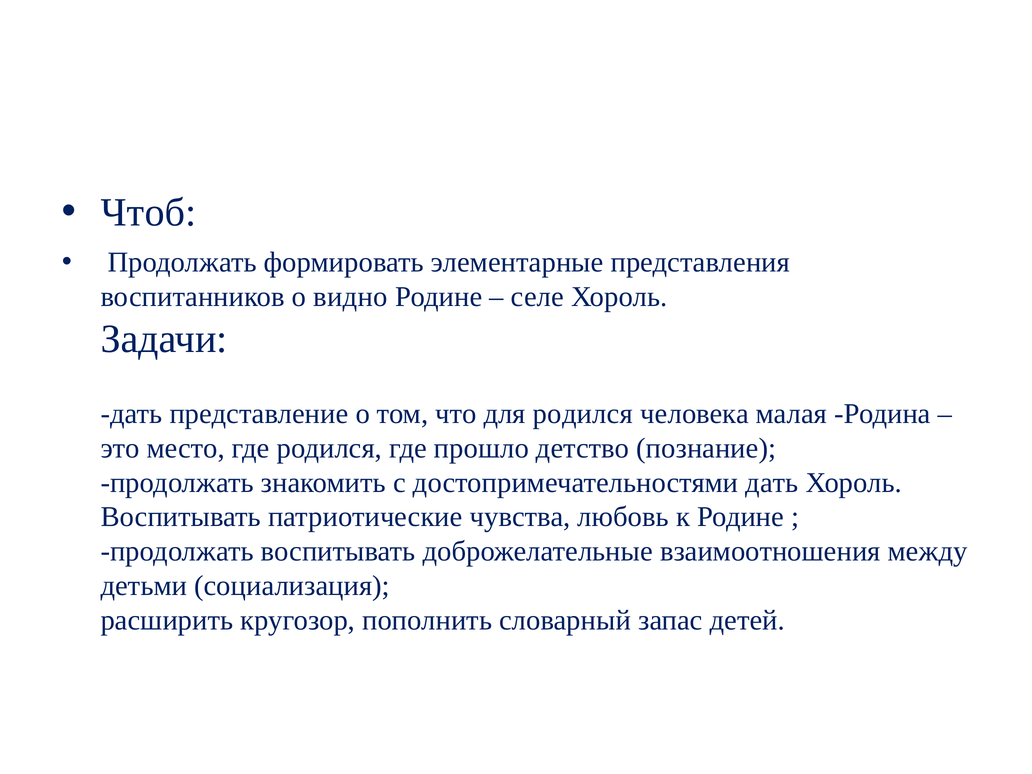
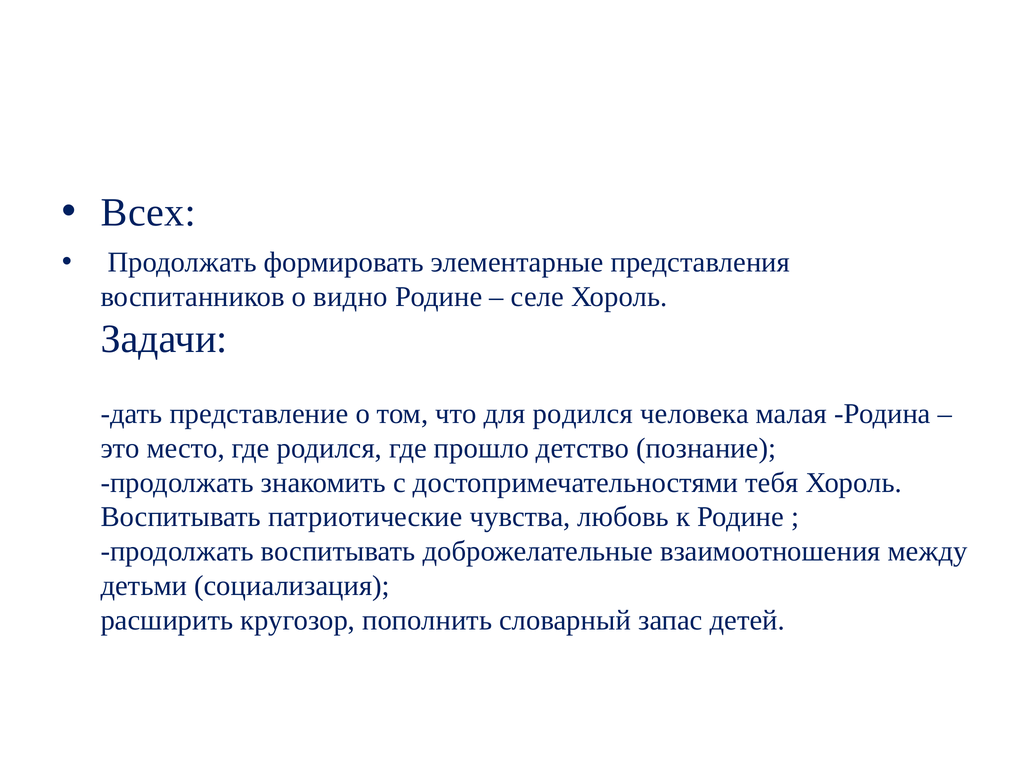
Чтоб: Чтоб -> Всех (148, 213)
достопримечательностями дать: дать -> тебя (772, 483)
